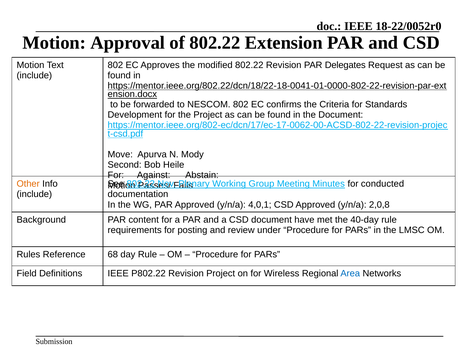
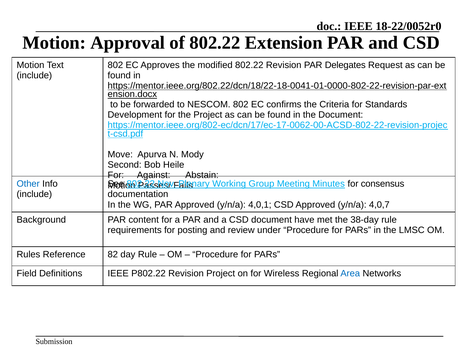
Other colour: orange -> blue (28, 184)
conducted: conducted -> consensus (383, 184)
2,0,8: 2,0,8 -> 4,0,7 (379, 205)
40-day: 40-day -> 38-day (365, 220)
68: 68 -> 82 (113, 254)
